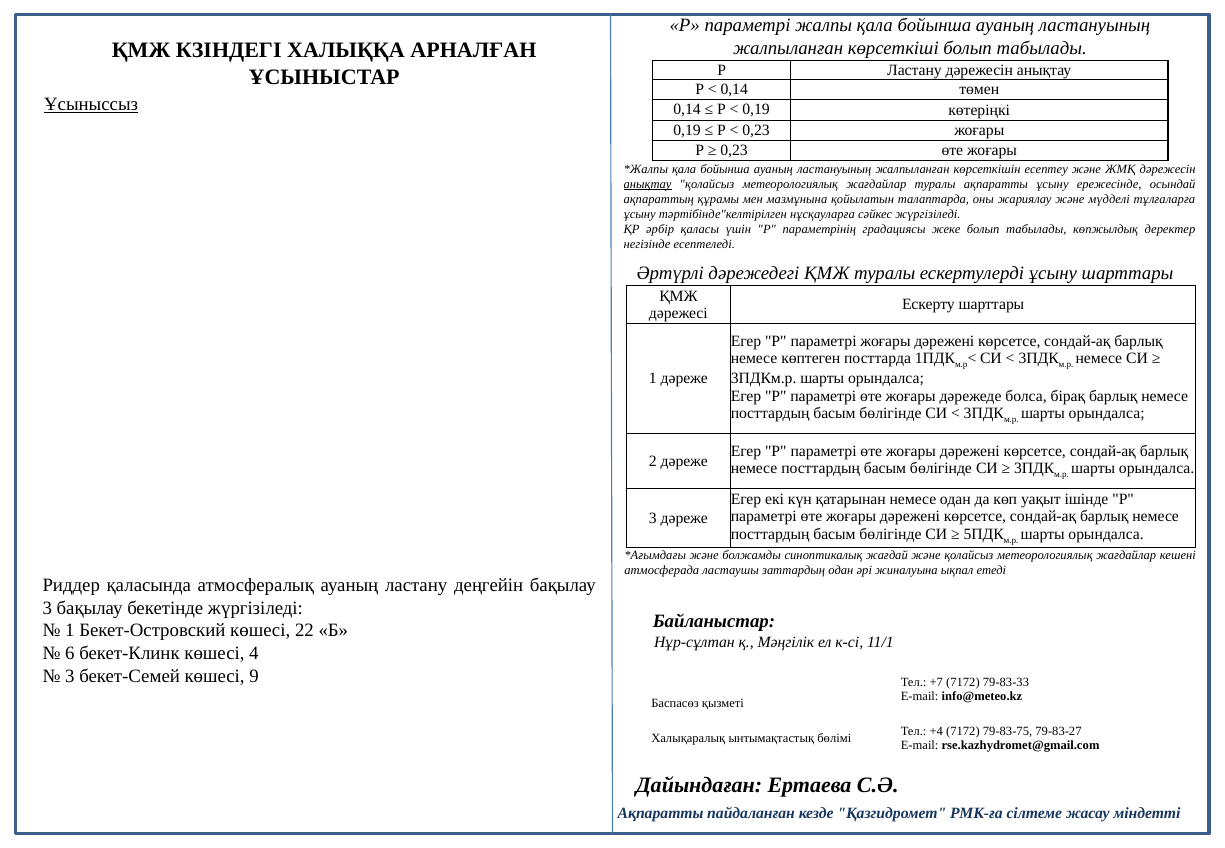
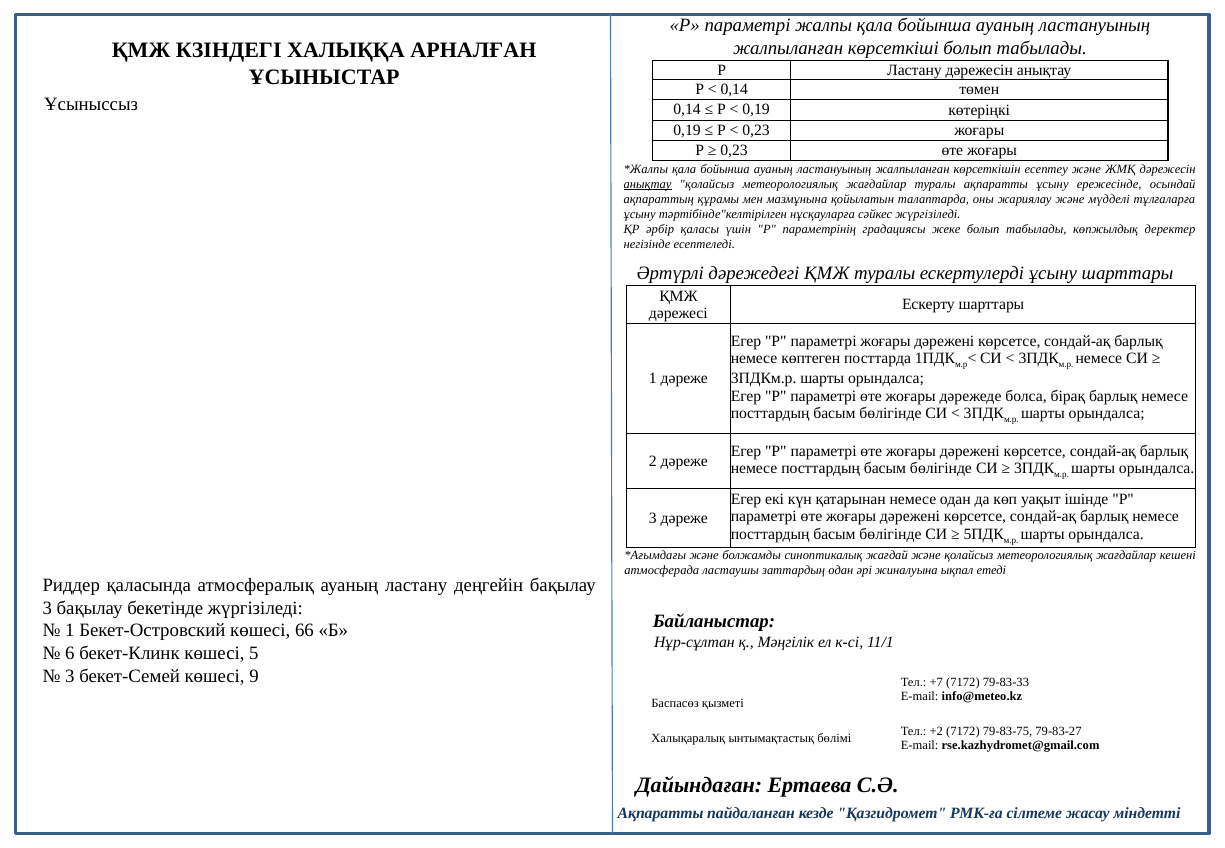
Ұсыныссыз underline: present -> none (91, 104)
22: 22 -> 66 (304, 631)
4: 4 -> 5 (254, 653)
+4: +4 -> +2 (936, 732)
